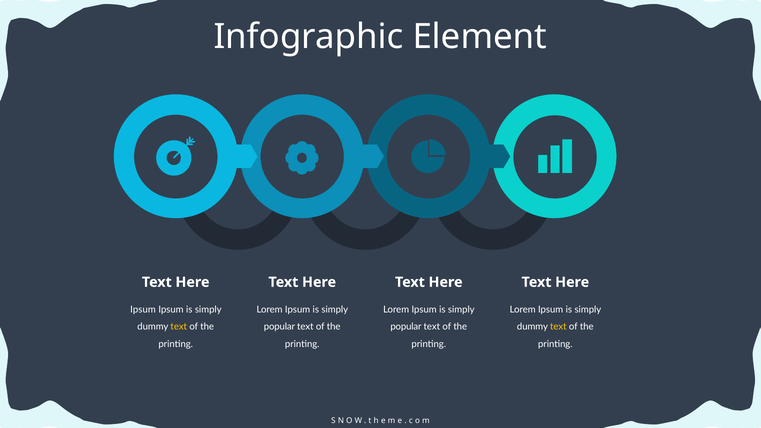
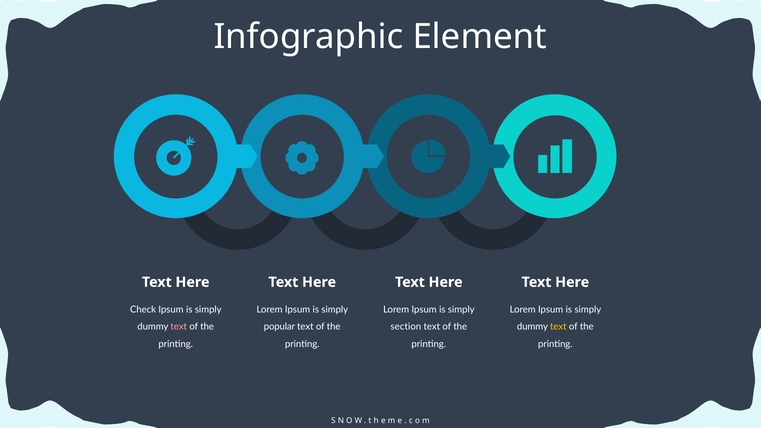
Ipsum: Ipsum -> Check (143, 310)
text colour: yellow -> pink (179, 327)
popular: popular -> section (406, 327)
